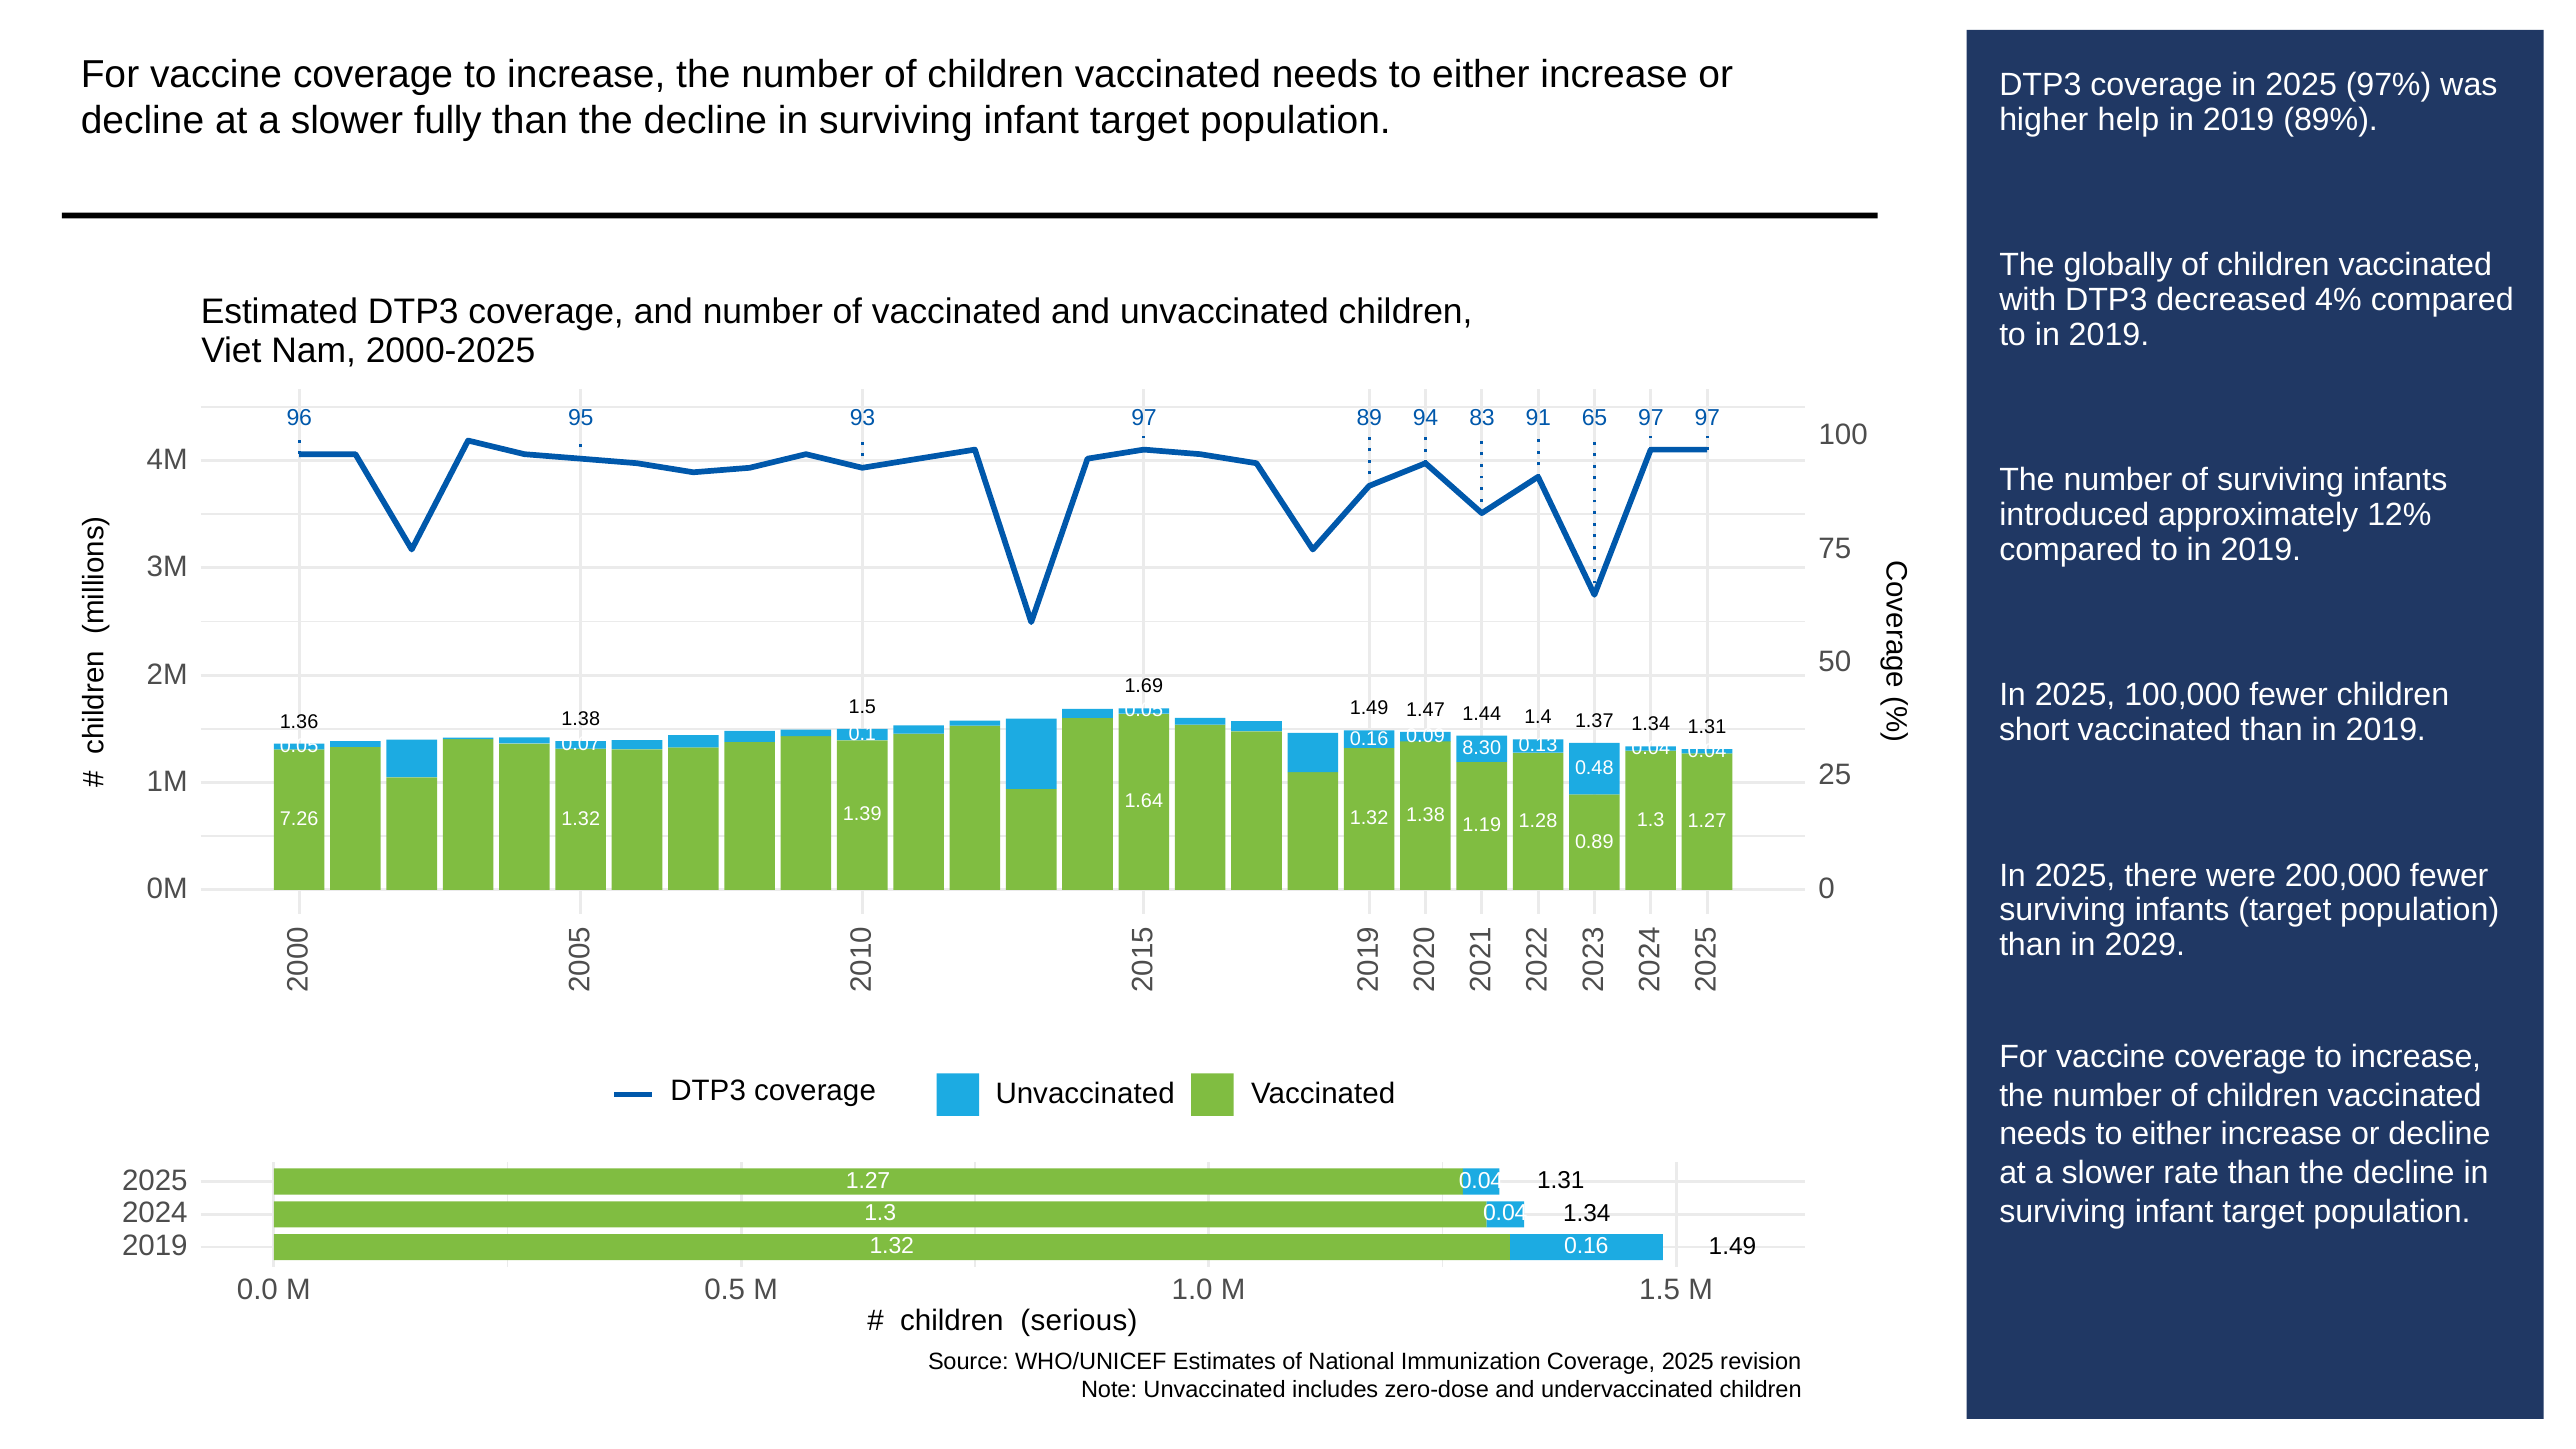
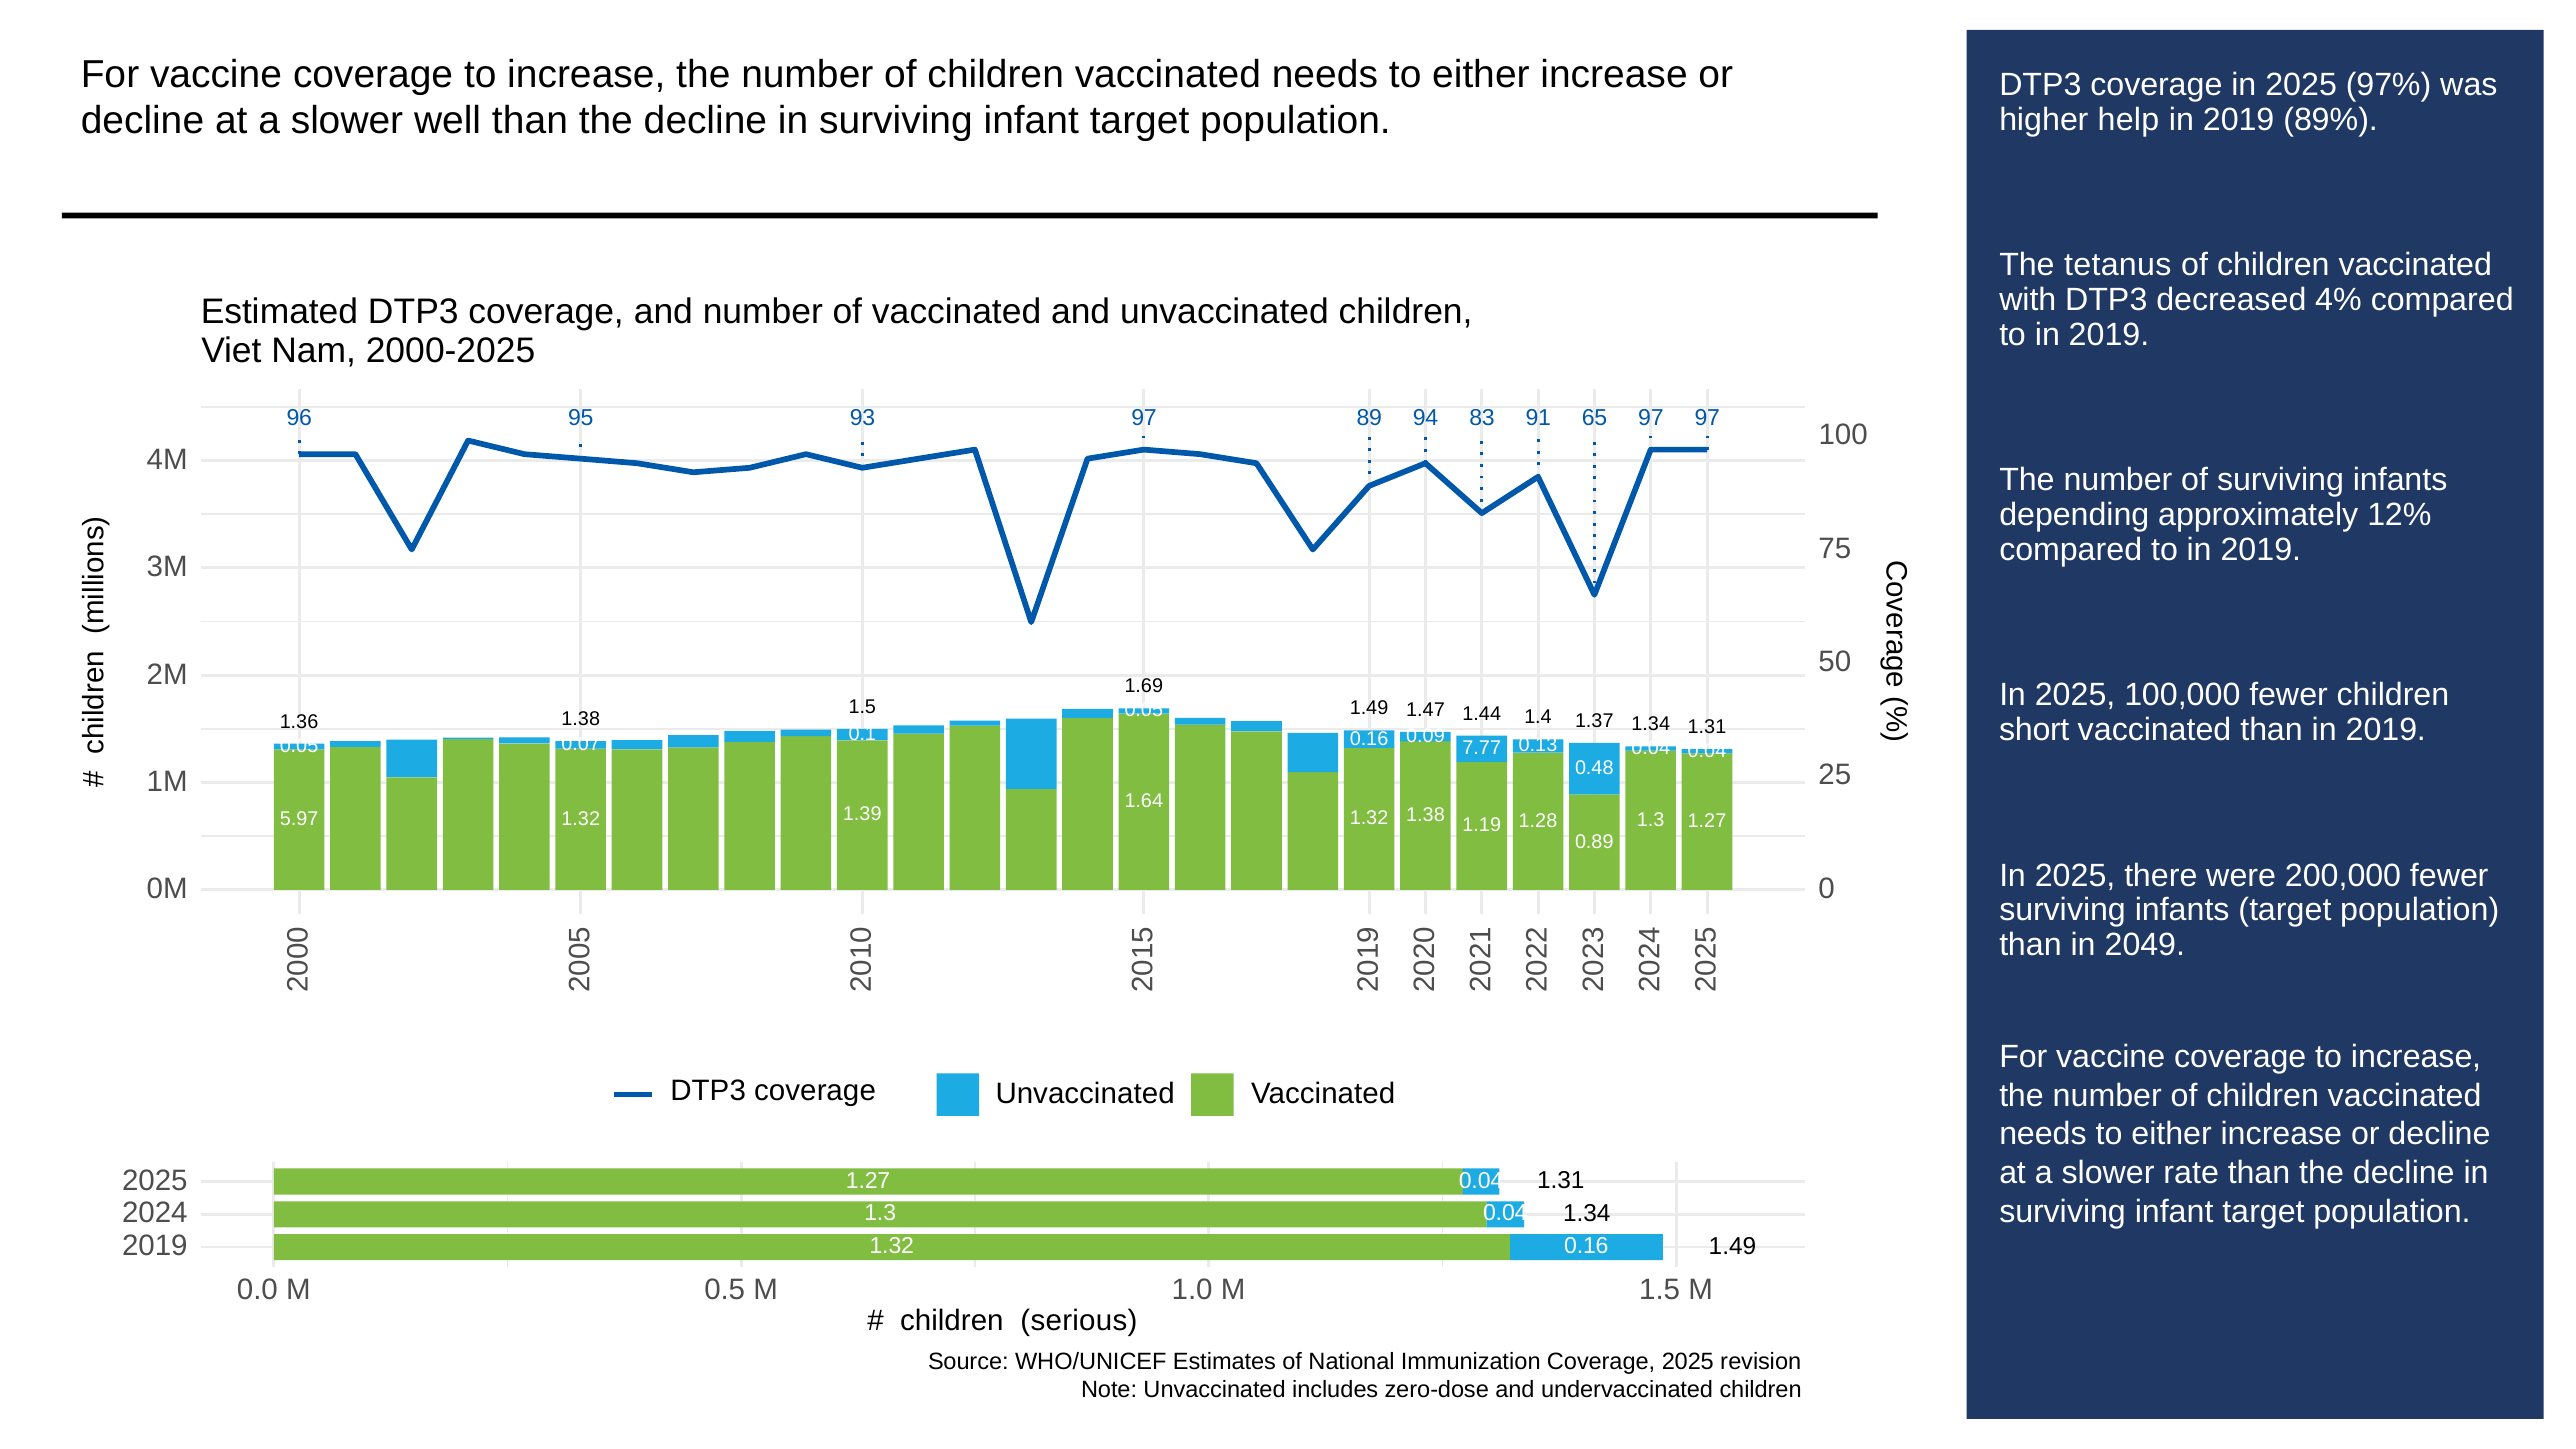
fully: fully -> well (448, 121)
globally: globally -> tetanus (2118, 265)
introduced: introduced -> depending (2074, 515)
8.30: 8.30 -> 7.77 (1482, 748)
7.26: 7.26 -> 5.97 (299, 819)
2029: 2029 -> 2049 (2145, 945)
